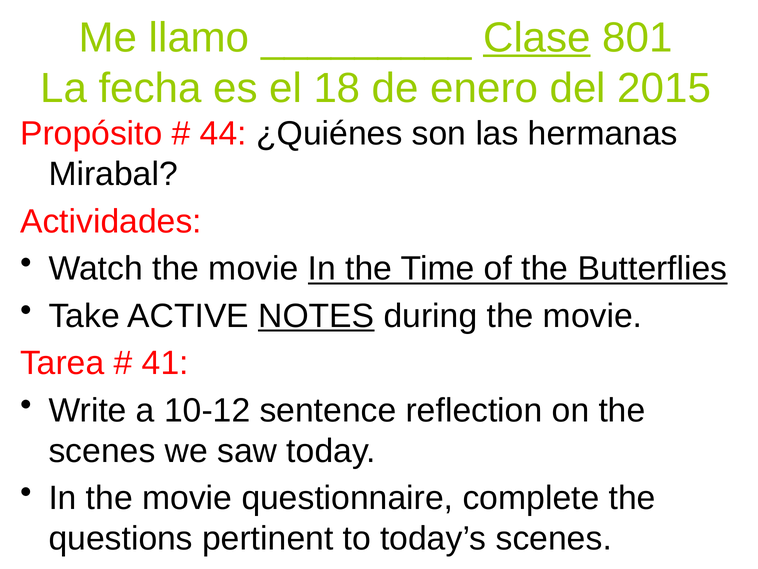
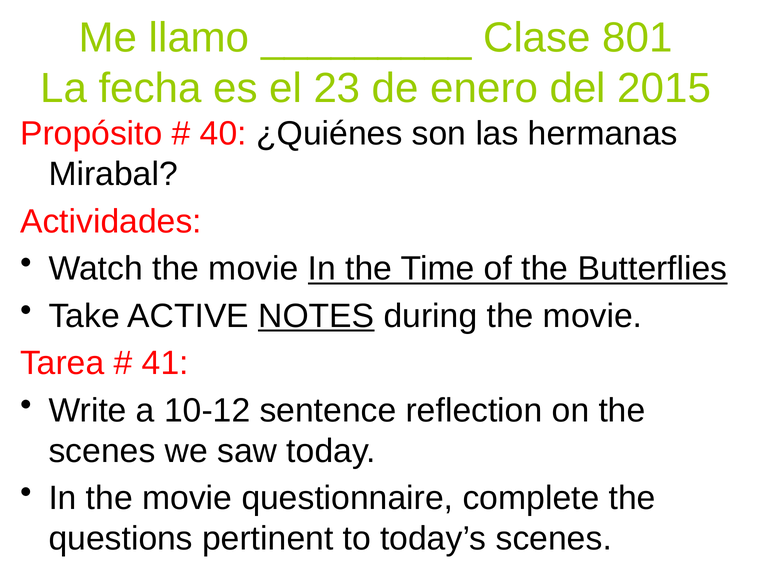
Clase underline: present -> none (537, 38)
18: 18 -> 23 (337, 88)
44: 44 -> 40 (223, 134)
